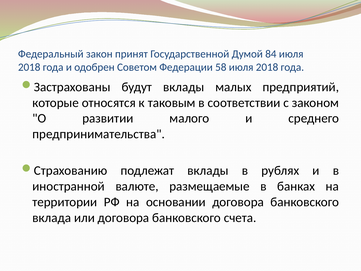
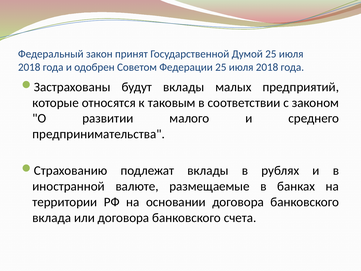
Думой 84: 84 -> 25 (271, 54)
Федерации 58: 58 -> 25 (221, 67)
